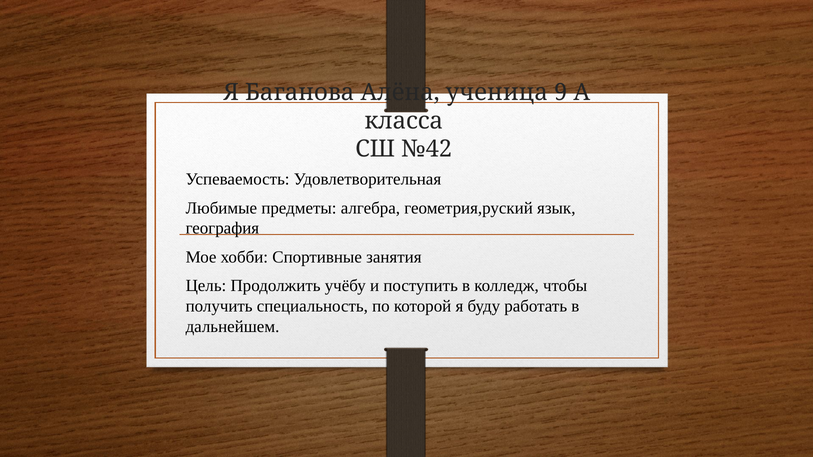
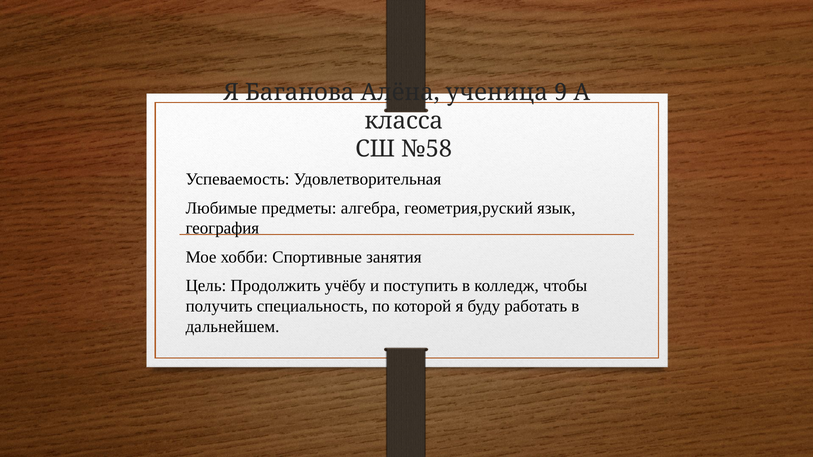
№42: №42 -> №58 (427, 149)
